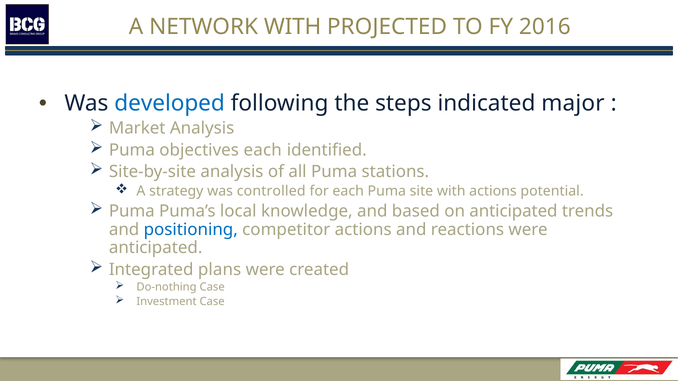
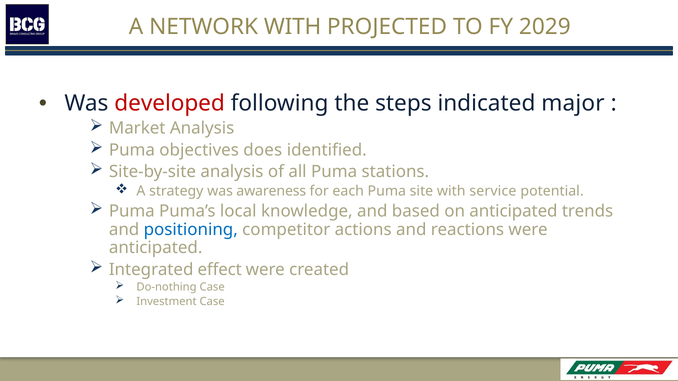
2016: 2016 -> 2029 (545, 27)
developed colour: blue -> red (170, 104)
objectives each: each -> does (263, 150)
controlled: controlled -> awareness (271, 191)
with actions: actions -> service (493, 191)
plans: plans -> effect (220, 270)
